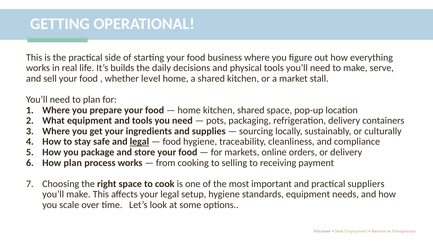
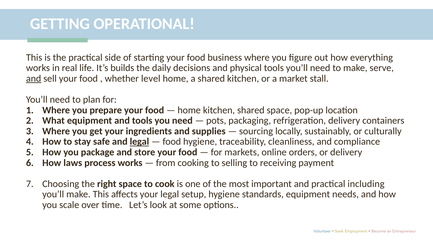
and underline: none -> present (34, 79)
How plan: plan -> laws (73, 163)
suppliers: suppliers -> including (366, 184)
